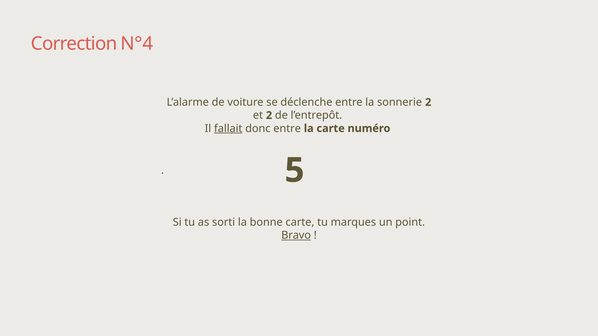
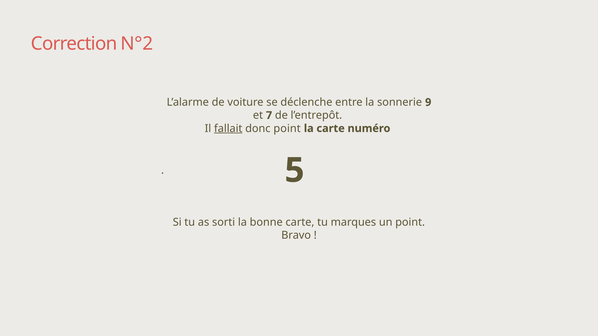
N°4: N°4 -> N°2 (137, 44)
sonnerie 2: 2 -> 9 (428, 102)
et 2: 2 -> 7 (269, 115)
donc entre: entre -> point (287, 129)
Bravo underline: present -> none (296, 235)
